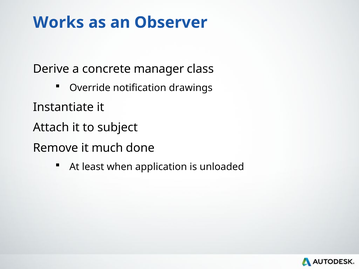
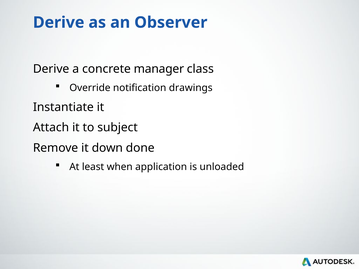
Works: Works -> Derive (59, 22)
much: much -> down (107, 148)
